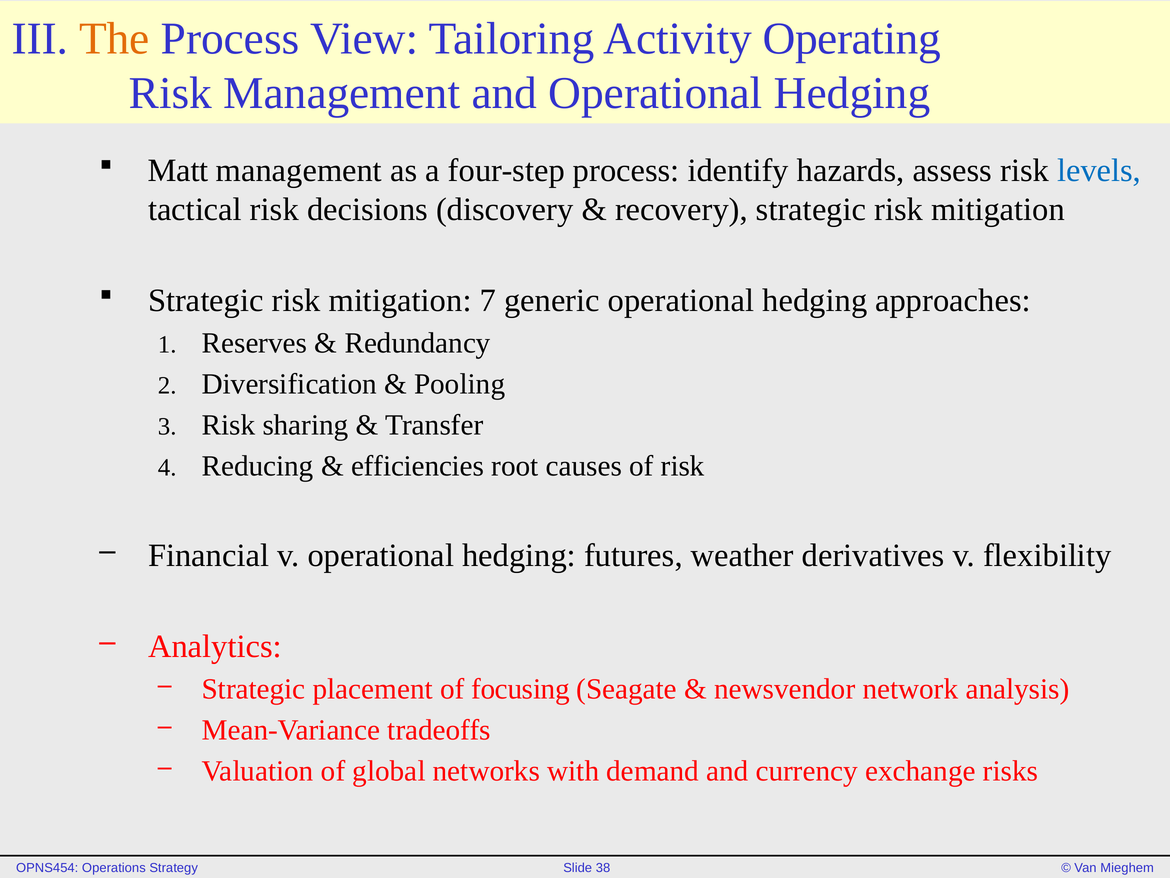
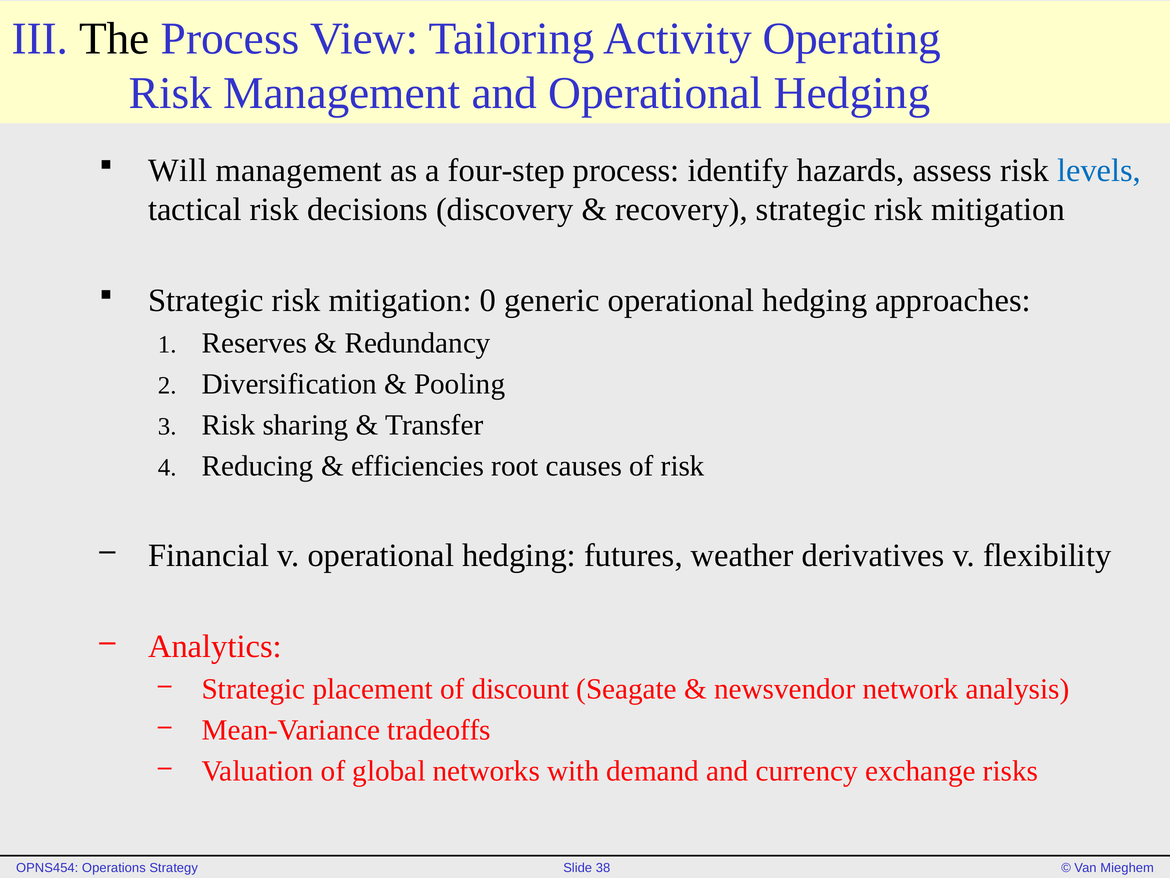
The colour: orange -> black (114, 39)
Matt: Matt -> Will (178, 170)
7: 7 -> 0 (488, 300)
focusing: focusing -> discount (520, 689)
